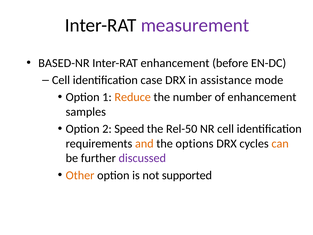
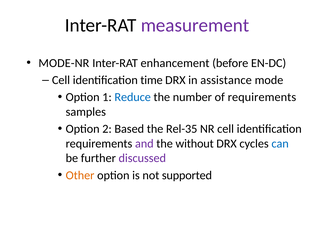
BASED-NR: BASED-NR -> MODE-NR (64, 63)
case: case -> time (152, 80)
Reduce colour: orange -> blue (133, 97)
of enhancement: enhancement -> requirements (262, 97)
Speed: Speed -> Based (129, 129)
Rel-50: Rel-50 -> Rel-35 (182, 129)
and colour: orange -> purple (144, 143)
options: options -> without (195, 143)
can colour: orange -> blue (280, 143)
